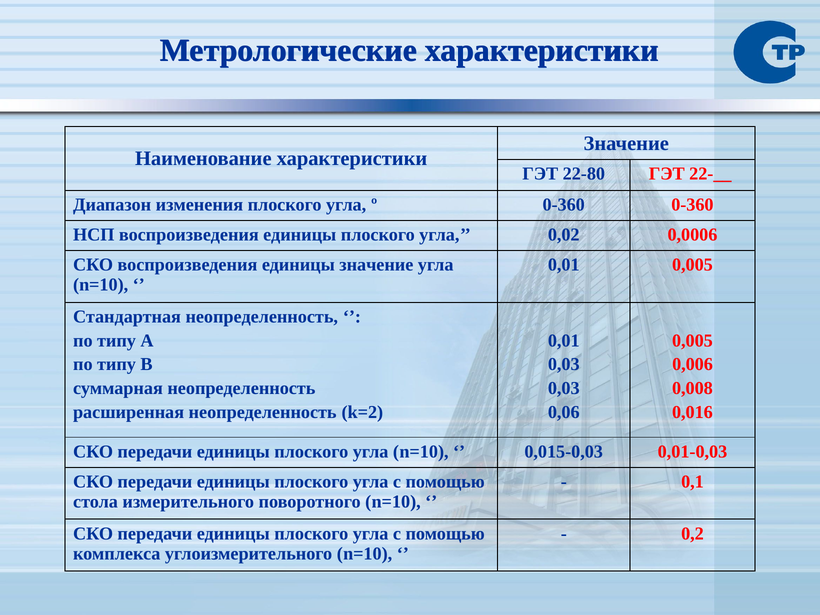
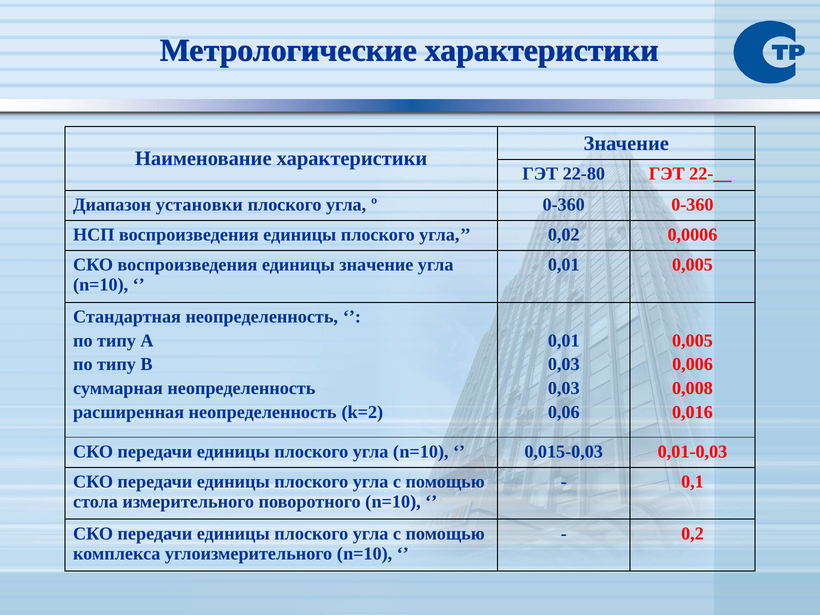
изменения: изменения -> установки (199, 205)
